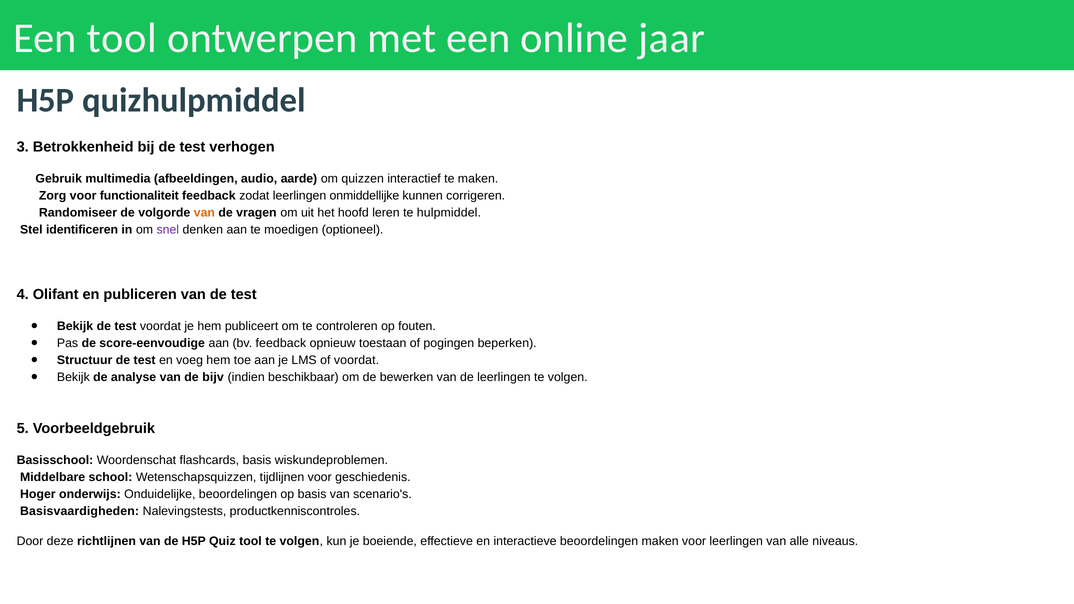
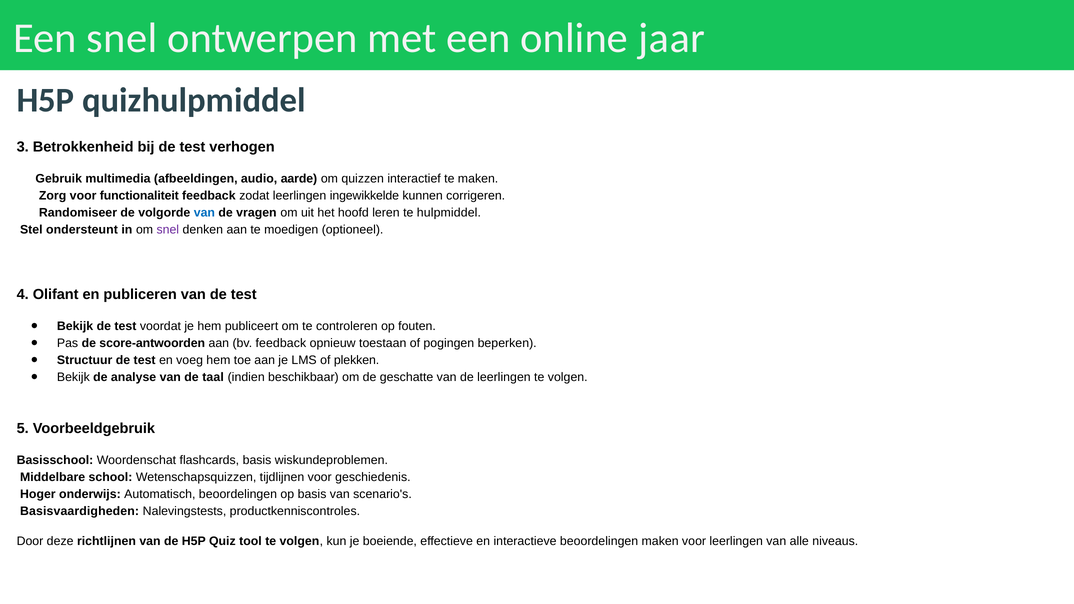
Een tool: tool -> snel (122, 38)
onmiddellijke: onmiddellijke -> ingewikkelde (364, 196)
van colour: orange -> blue (204, 213)
identificeren: identificeren -> ondersteunt (82, 230)
score-eenvoudige: score-eenvoudige -> score-antwoorden (152, 343)
of voordat: voordat -> plekken (357, 360)
bijv: bijv -> taal (213, 377)
bewerken: bewerken -> geschatte (407, 377)
Onduidelijke: Onduidelijke -> Automatisch (160, 494)
